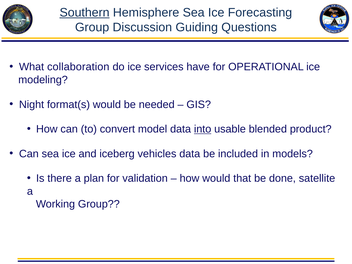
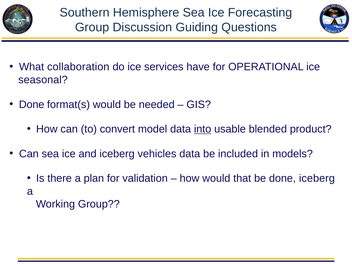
Southern underline: present -> none (85, 13)
modeling: modeling -> seasonal (43, 80)
Night: Night -> Done (32, 104)
done satellite: satellite -> iceberg (317, 178)
